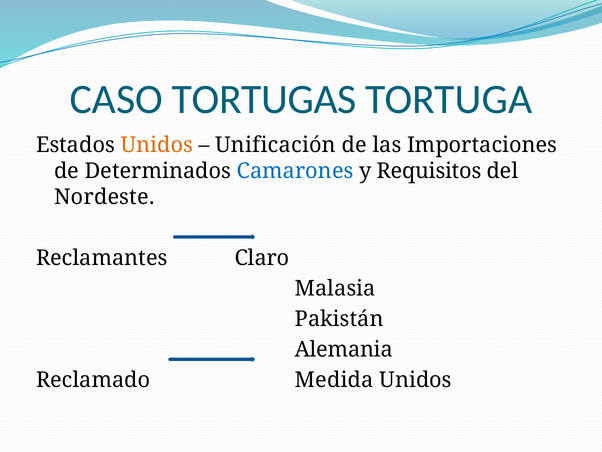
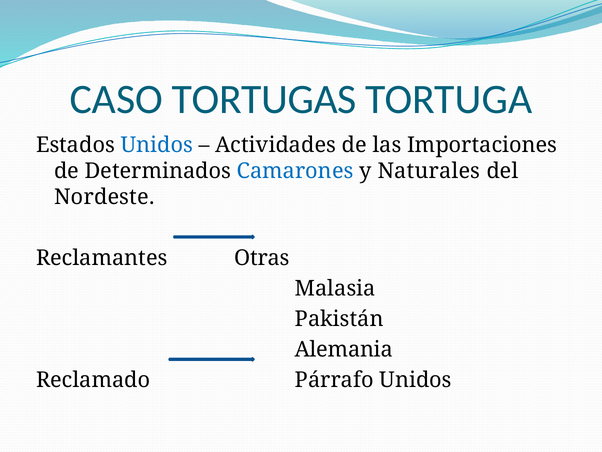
Unidos colour: orange -> blue (157, 145)
Unificación: Unificación -> Actividades (276, 145)
Requisitos: Requisitos -> Naturales (429, 171)
Claro: Claro -> Otras (262, 258)
Medida: Medida -> Párrafo (334, 380)
